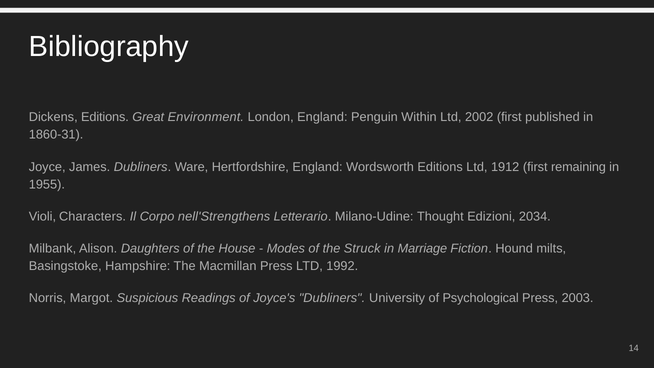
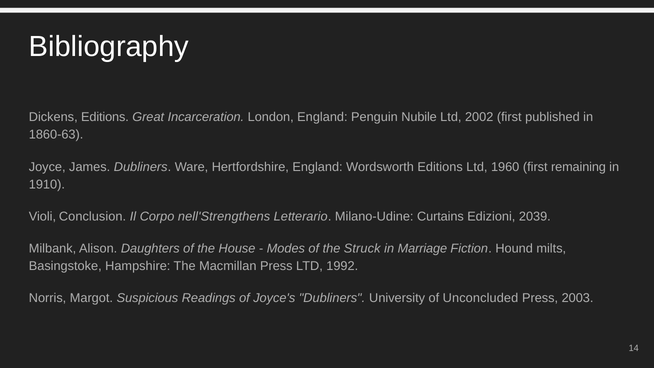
Environment: Environment -> Incarceration (206, 117)
Within: Within -> Nubile (419, 117)
1860-31: 1860-31 -> 1860-63 (56, 135)
1912: 1912 -> 1960 (505, 167)
1955: 1955 -> 1910 (47, 184)
Characters: Characters -> Conclusion (93, 216)
Thought: Thought -> Curtains (440, 216)
2034: 2034 -> 2039 (535, 216)
Psychological: Psychological -> Unconcluded (480, 298)
